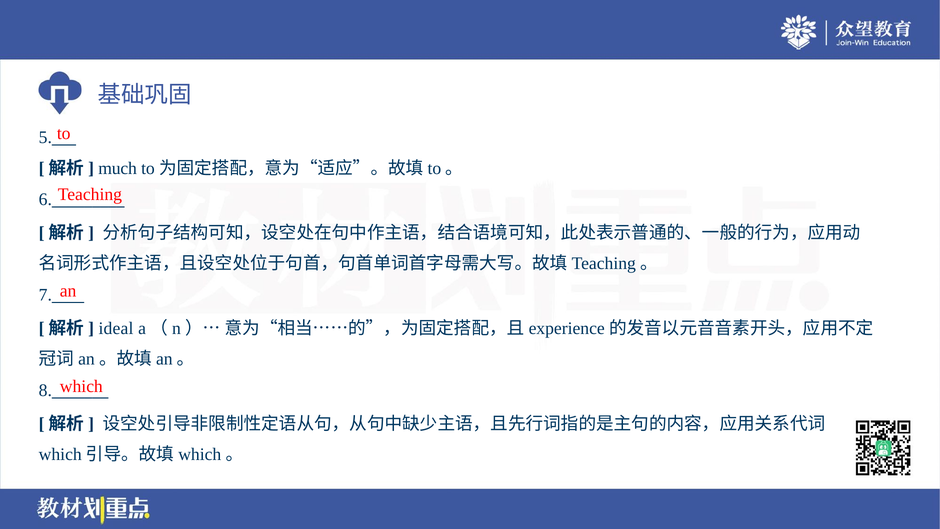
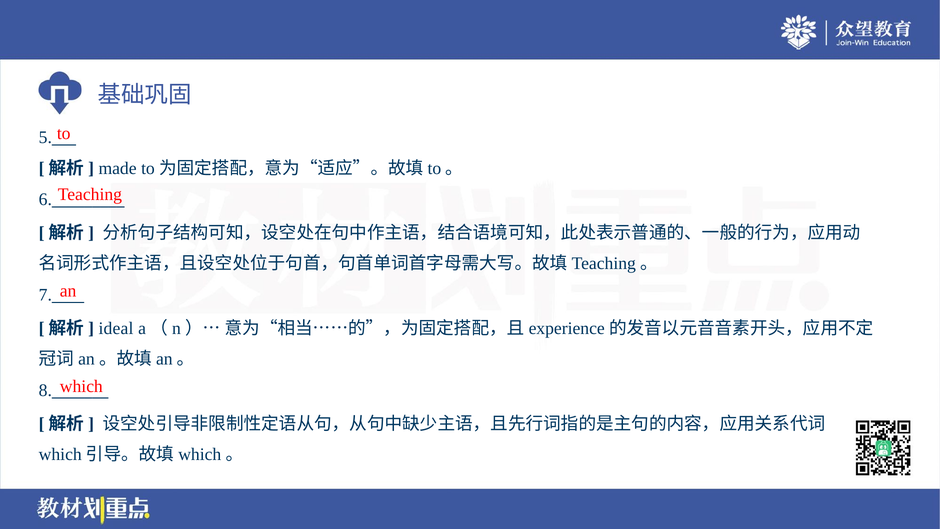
much: much -> made (118, 168)
